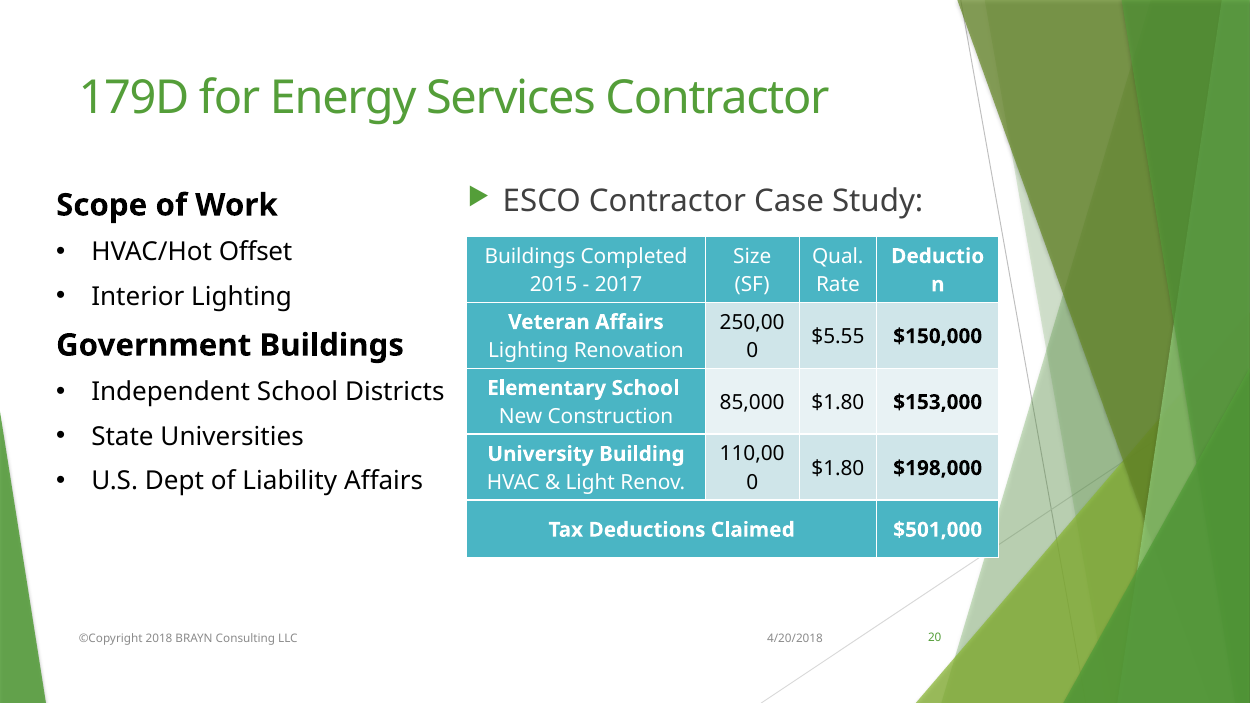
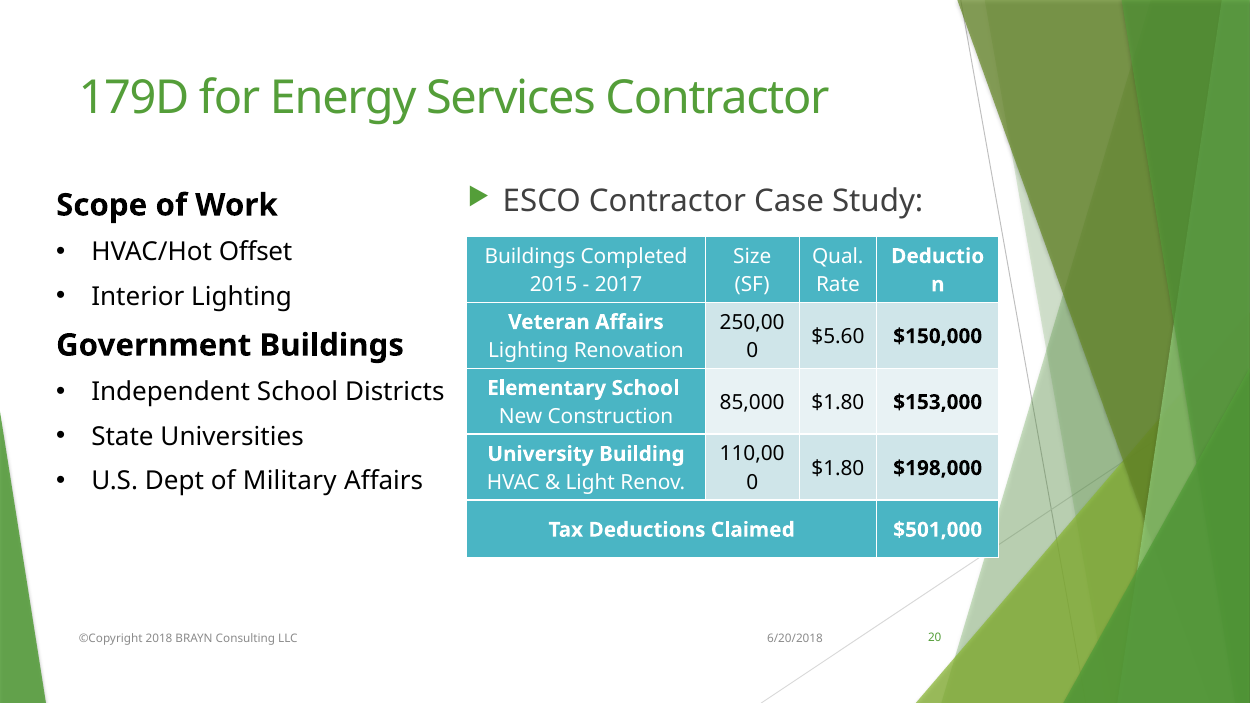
$5.55: $5.55 -> $5.60 (838, 336)
Liability: Liability -> Military (290, 481)
4/20/2018: 4/20/2018 -> 6/20/2018 (795, 639)
